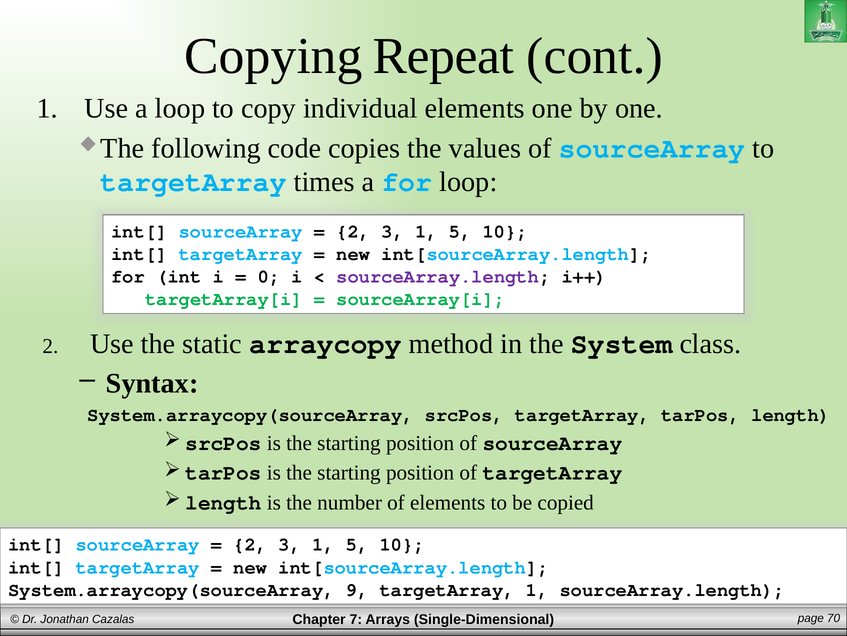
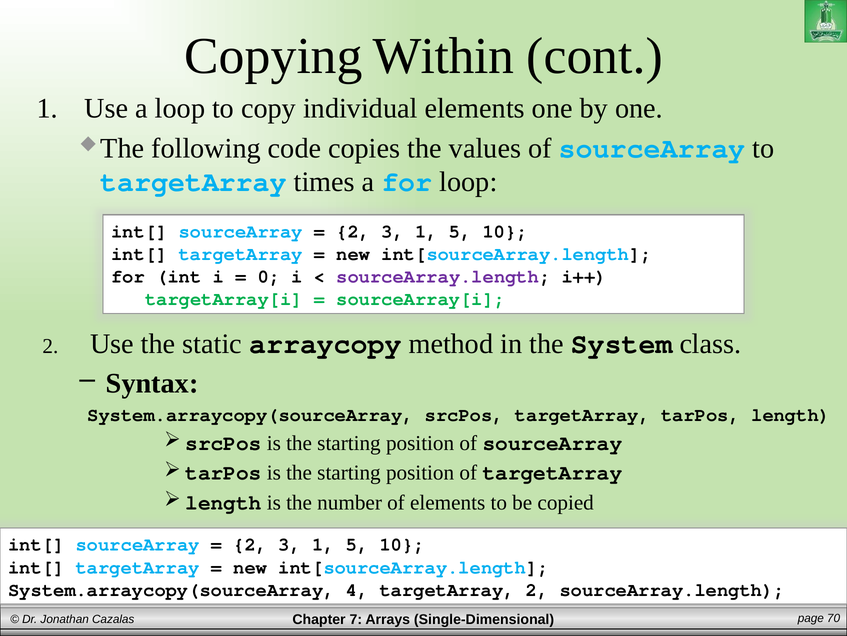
Repeat: Repeat -> Within (443, 56)
9: 9 -> 4 (357, 589)
targetArray 1: 1 -> 2 (537, 589)
